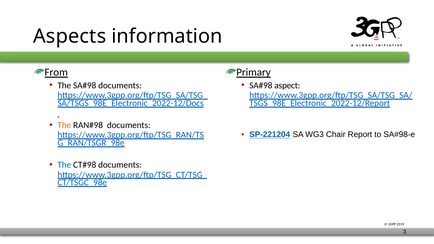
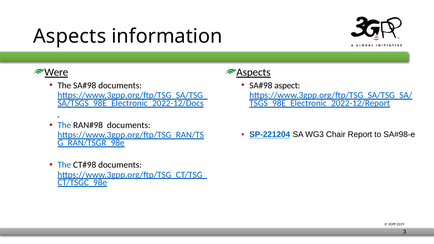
From: From -> Were (56, 72)
Primary: Primary -> Aspects (253, 72)
The colour: orange -> blue (64, 125)
